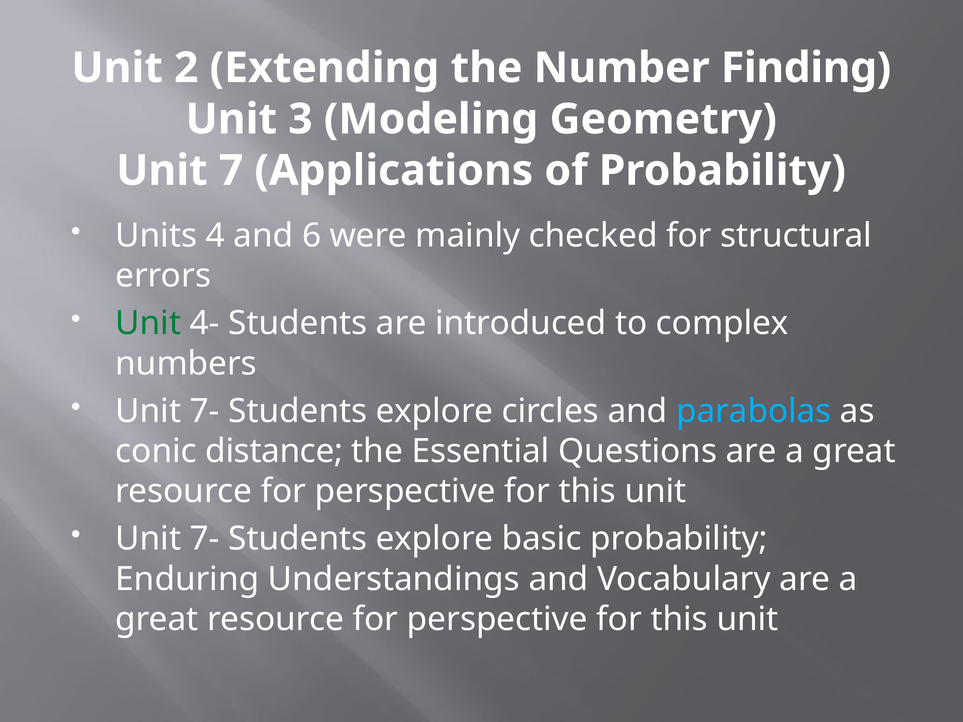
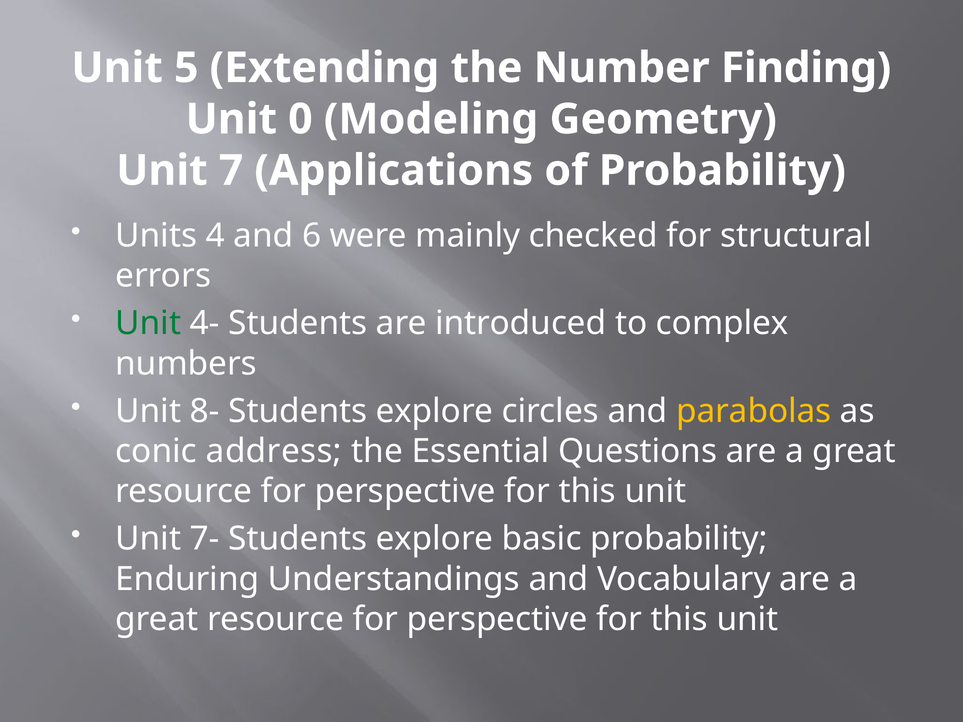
2: 2 -> 5 (186, 68)
3: 3 -> 0 (300, 119)
7-: 7- -> 8- (205, 411)
parabolas colour: light blue -> yellow (754, 411)
distance: distance -> address (274, 451)
